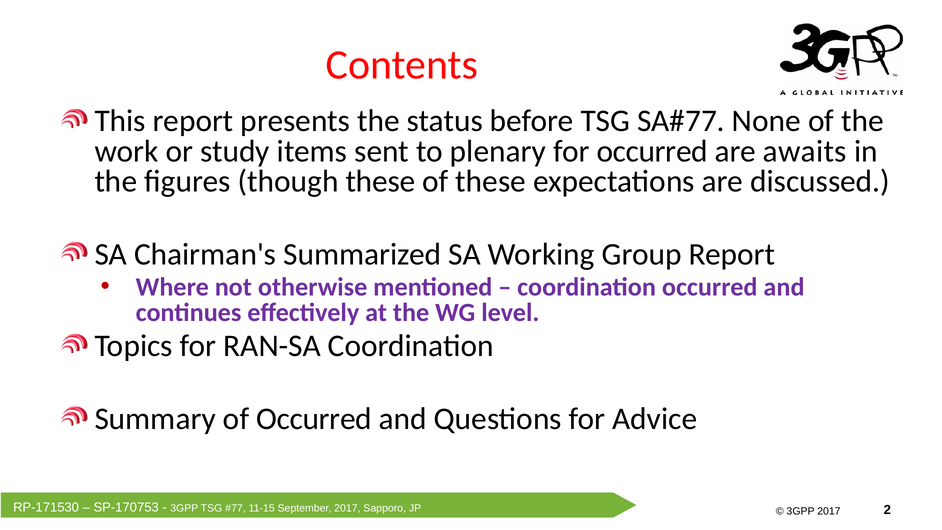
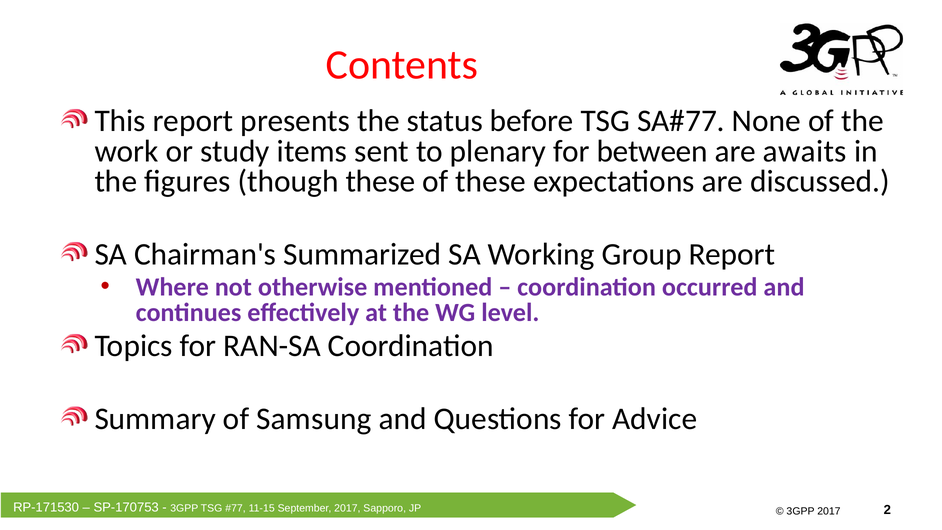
for occurred: occurred -> between (652, 151)
of Occurred: Occurred -> Samsung (314, 419)
